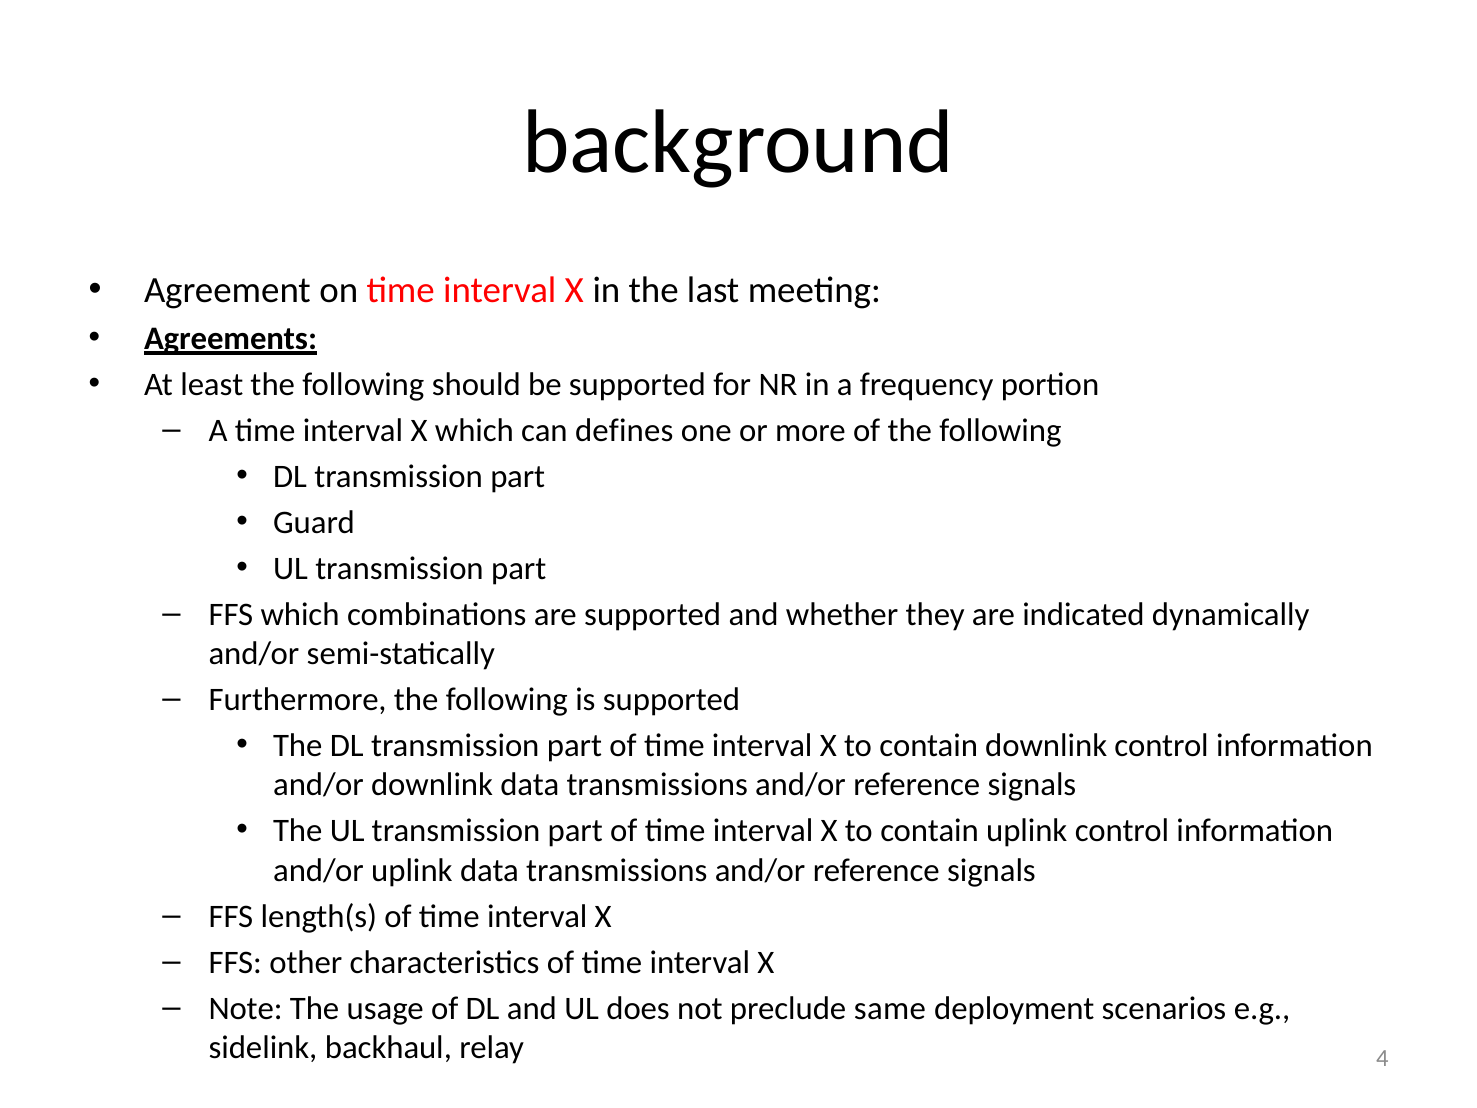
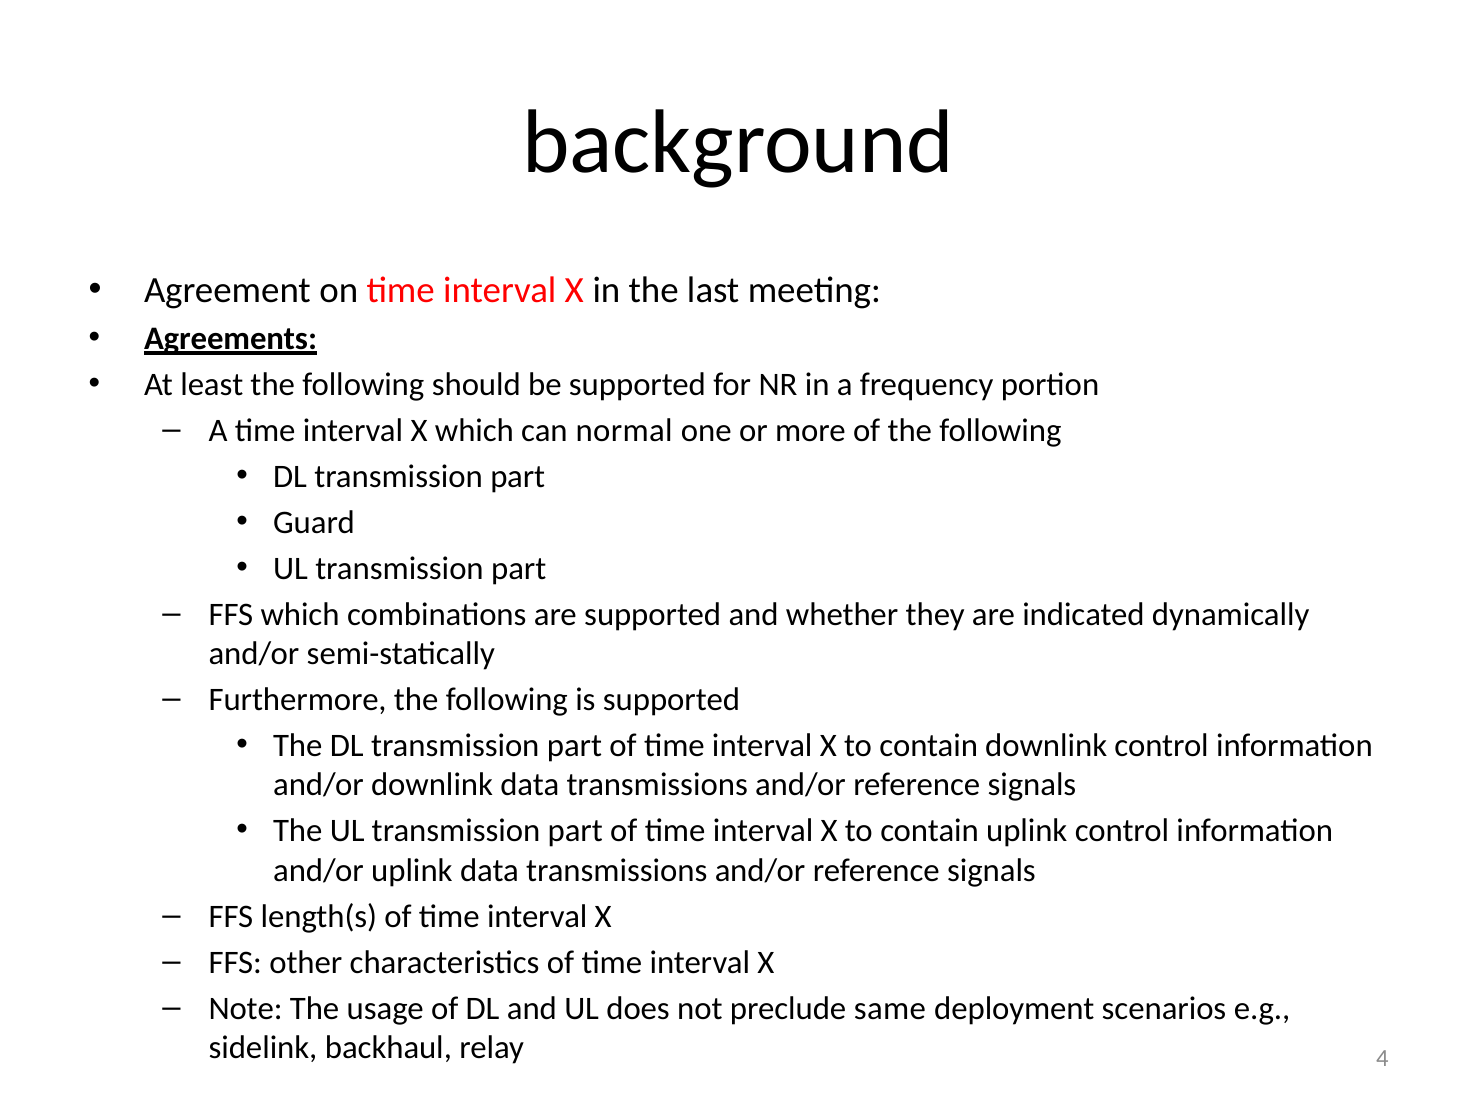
defines: defines -> normal (624, 431)
